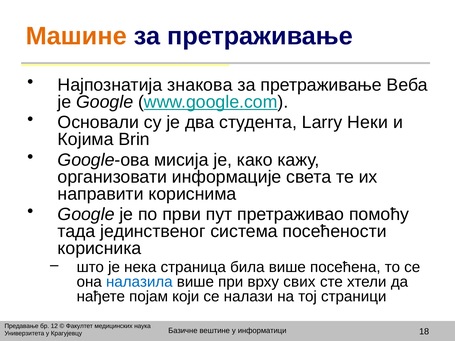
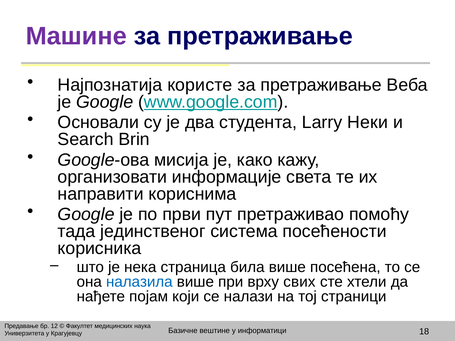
Машине colour: orange -> purple (76, 36)
знакова: знакова -> користе (200, 85)
Којима: Којима -> Search (86, 139)
